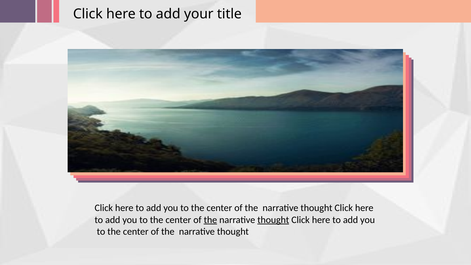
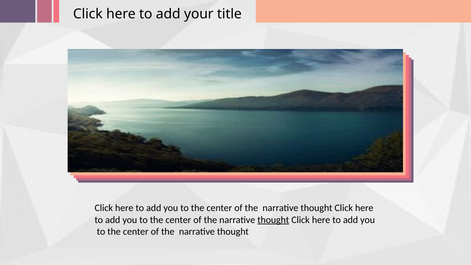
the underline: present -> none (210, 220)
